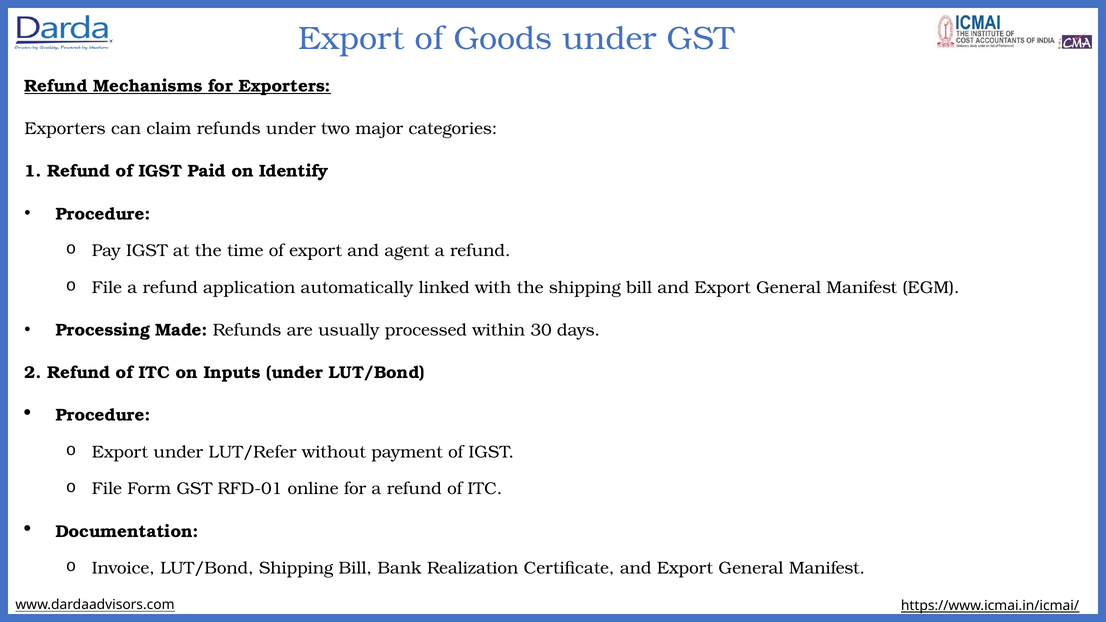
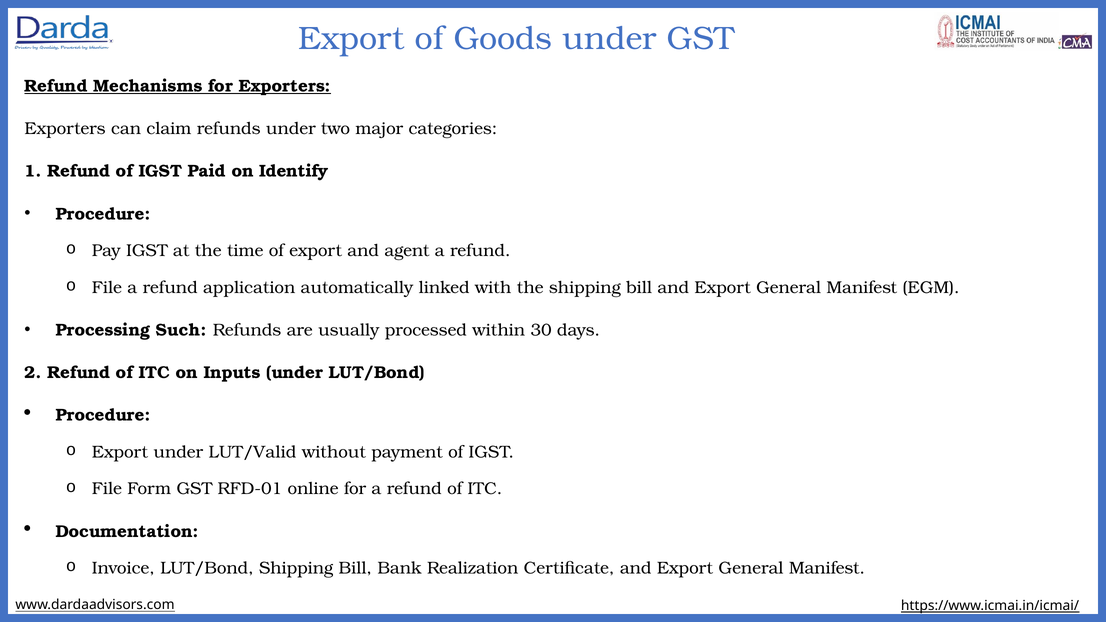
Made: Made -> Such (181, 330)
LUT/Refer: LUT/Refer -> LUT/Valid (253, 452)
